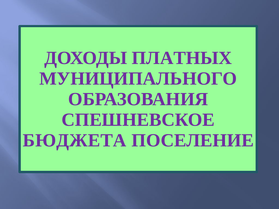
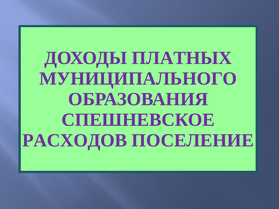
БЮДЖЕТА: БЮДЖЕТА -> РАСХОДОВ (75, 140)
